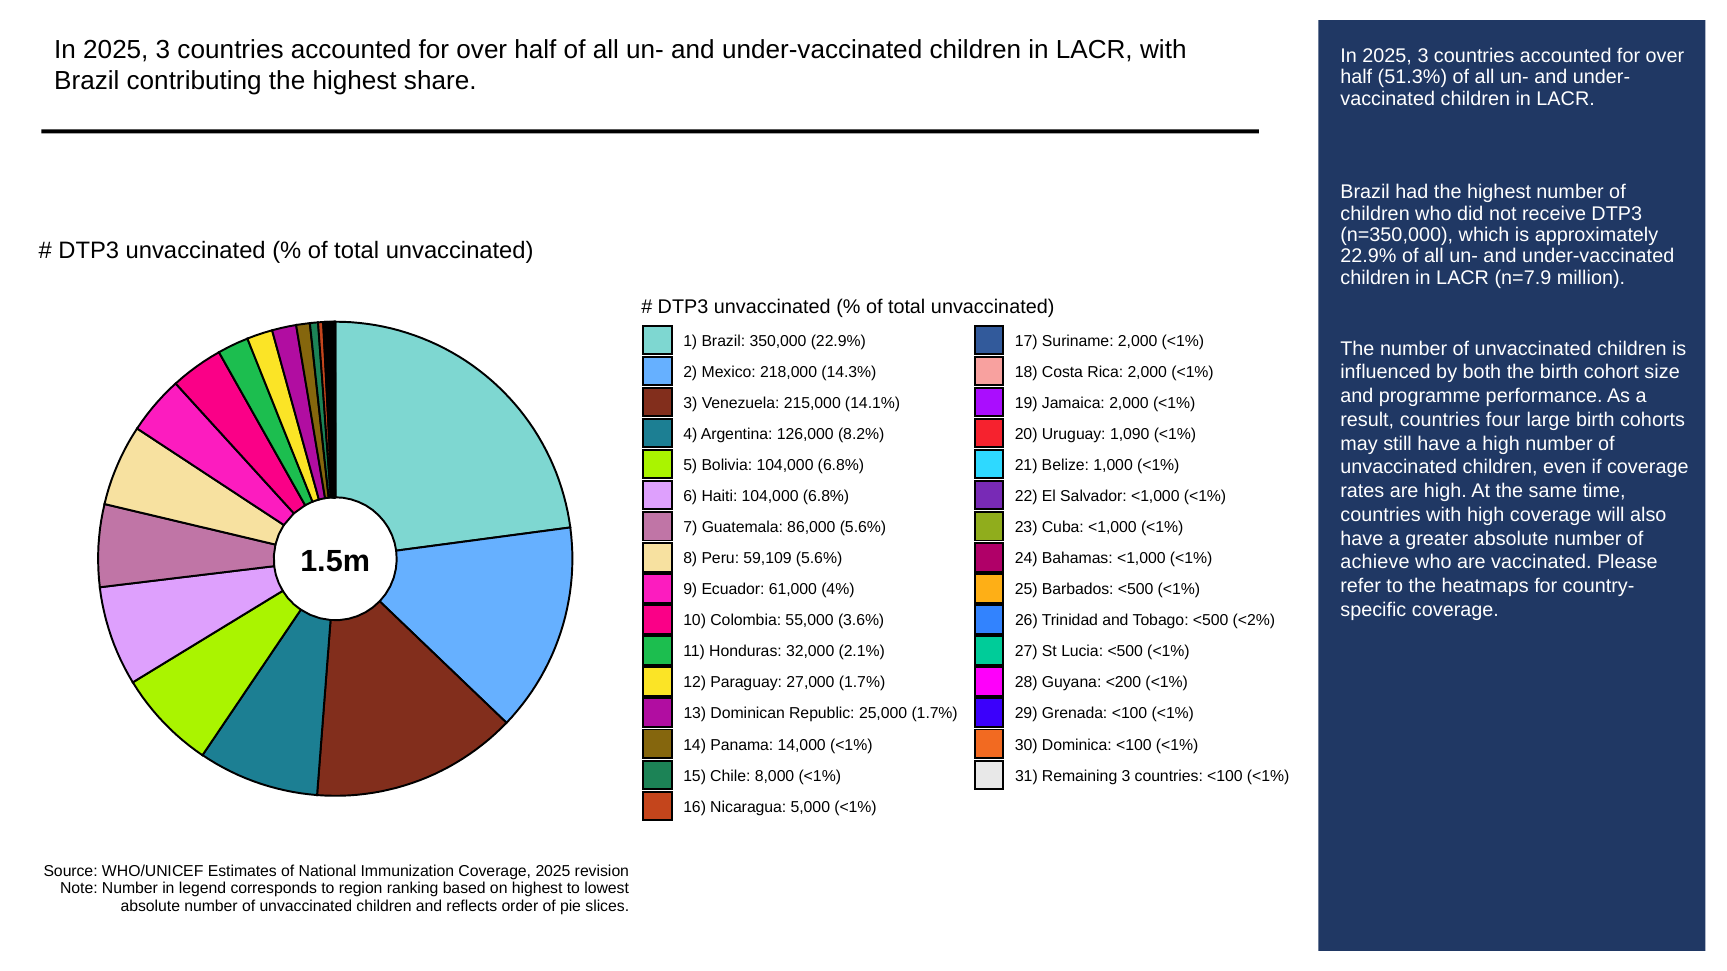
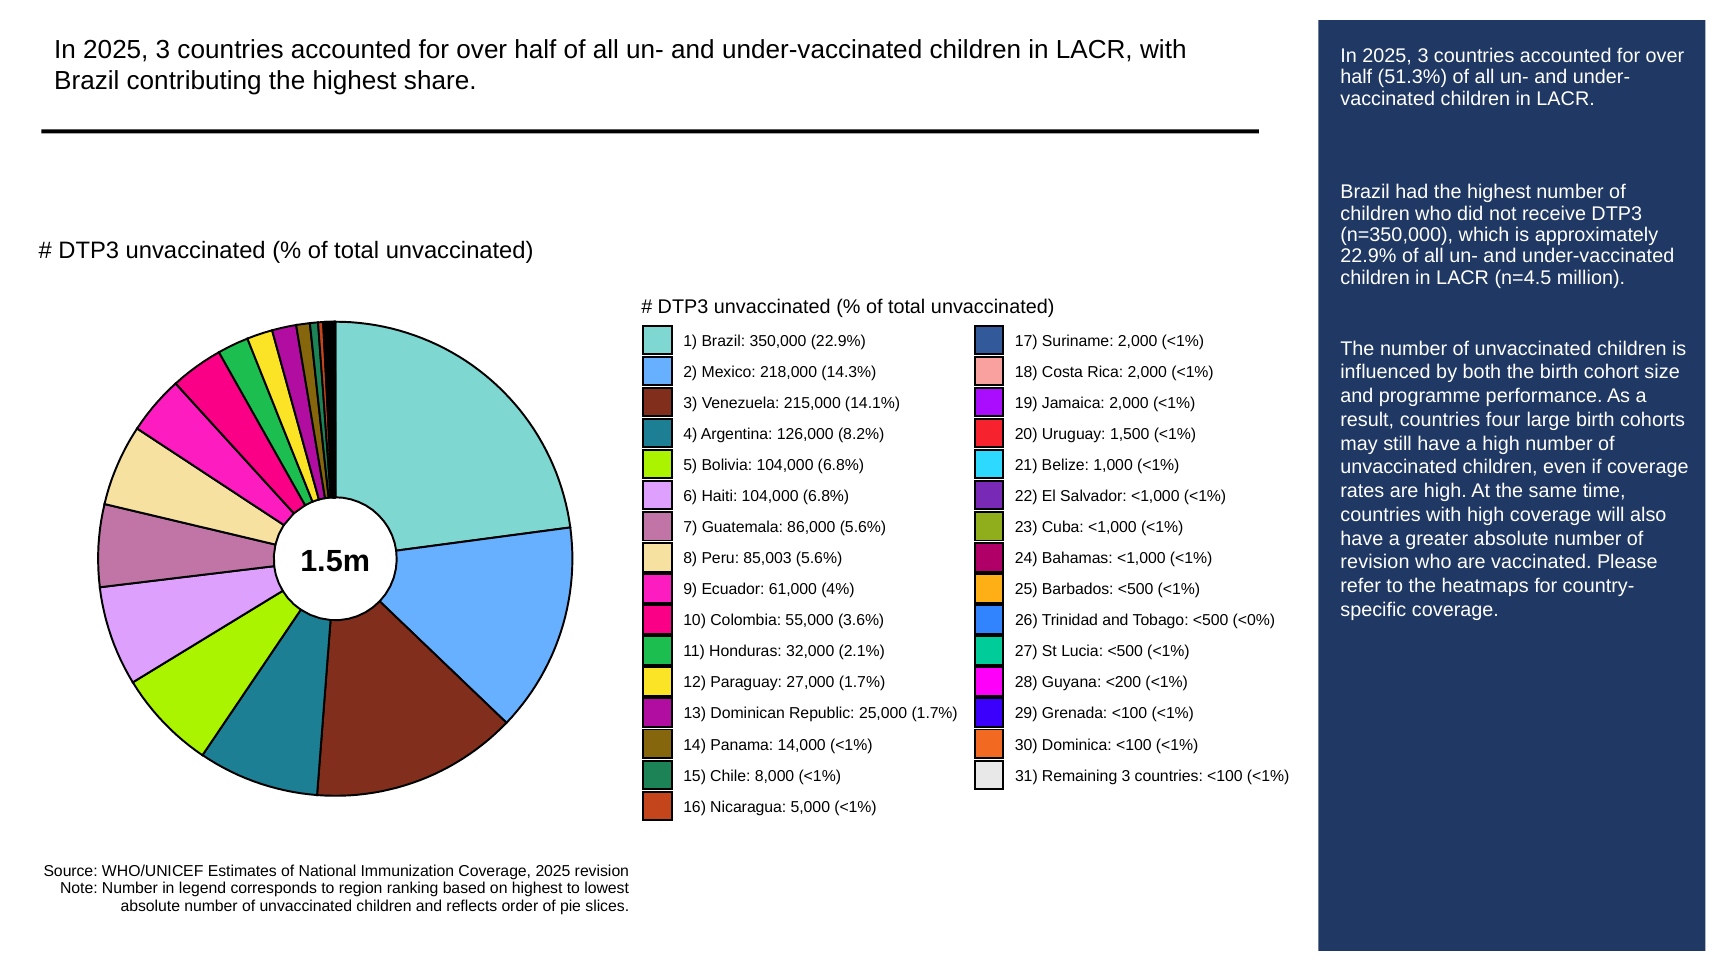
n=7.9: n=7.9 -> n=4.5 (1523, 278)
1,090: 1,090 -> 1,500 (1130, 434)
59,109: 59,109 -> 85,003 (768, 559)
achieve: achieve -> revision (1375, 563)
<2%: <2% -> <0% (1254, 621)
